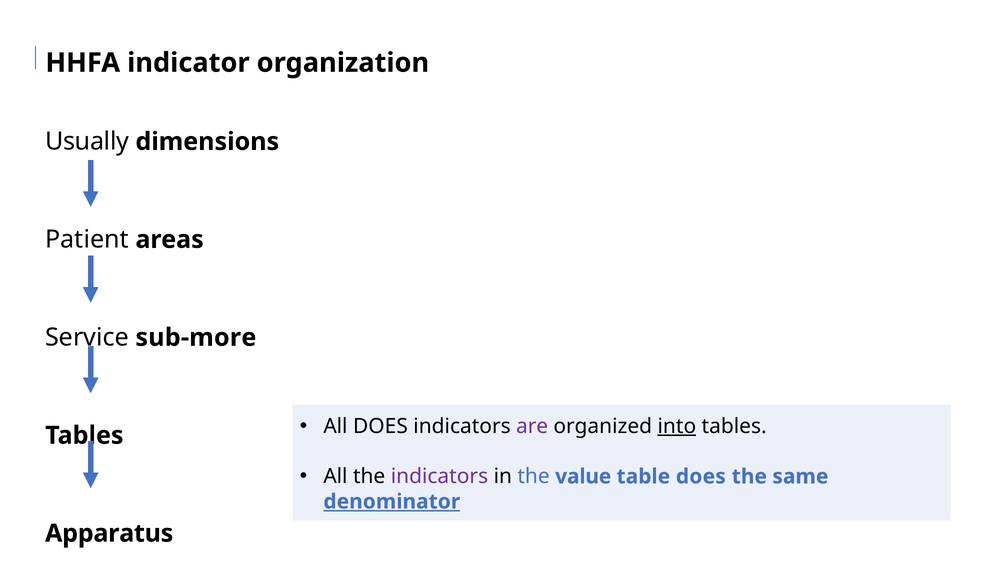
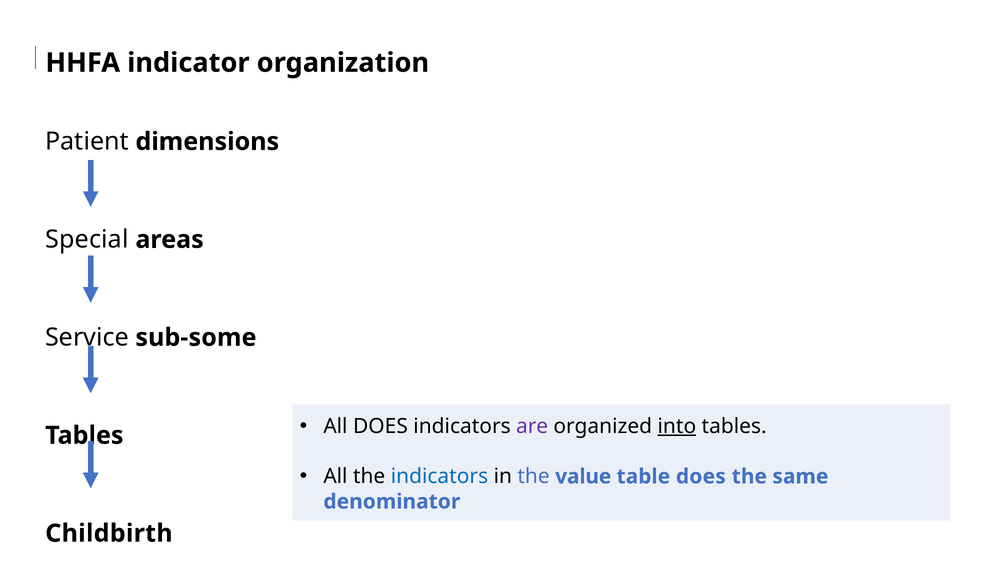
Usually: Usually -> Patient (87, 142)
Patient: Patient -> Special (87, 239)
sub-more: sub-more -> sub-some (196, 337)
indicators colour: purple -> blue (439, 476)
denominator underline: present -> none (392, 501)
Apparatus: Apparatus -> Childbirth (109, 533)
